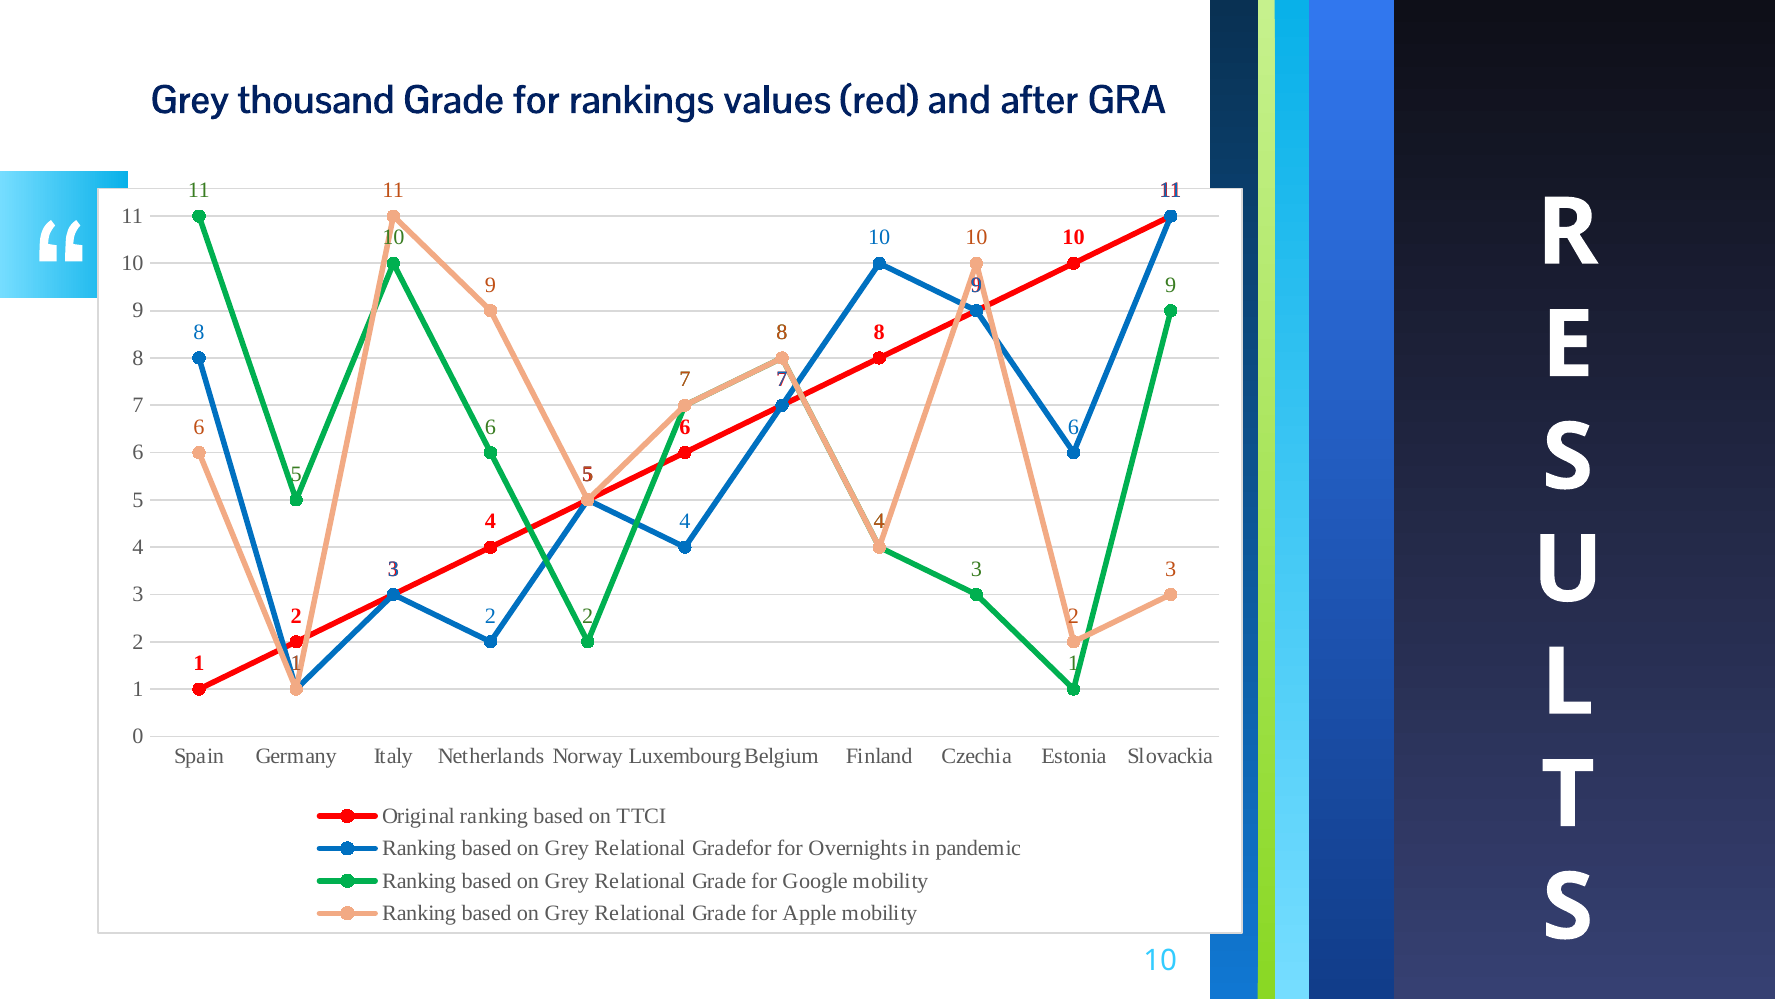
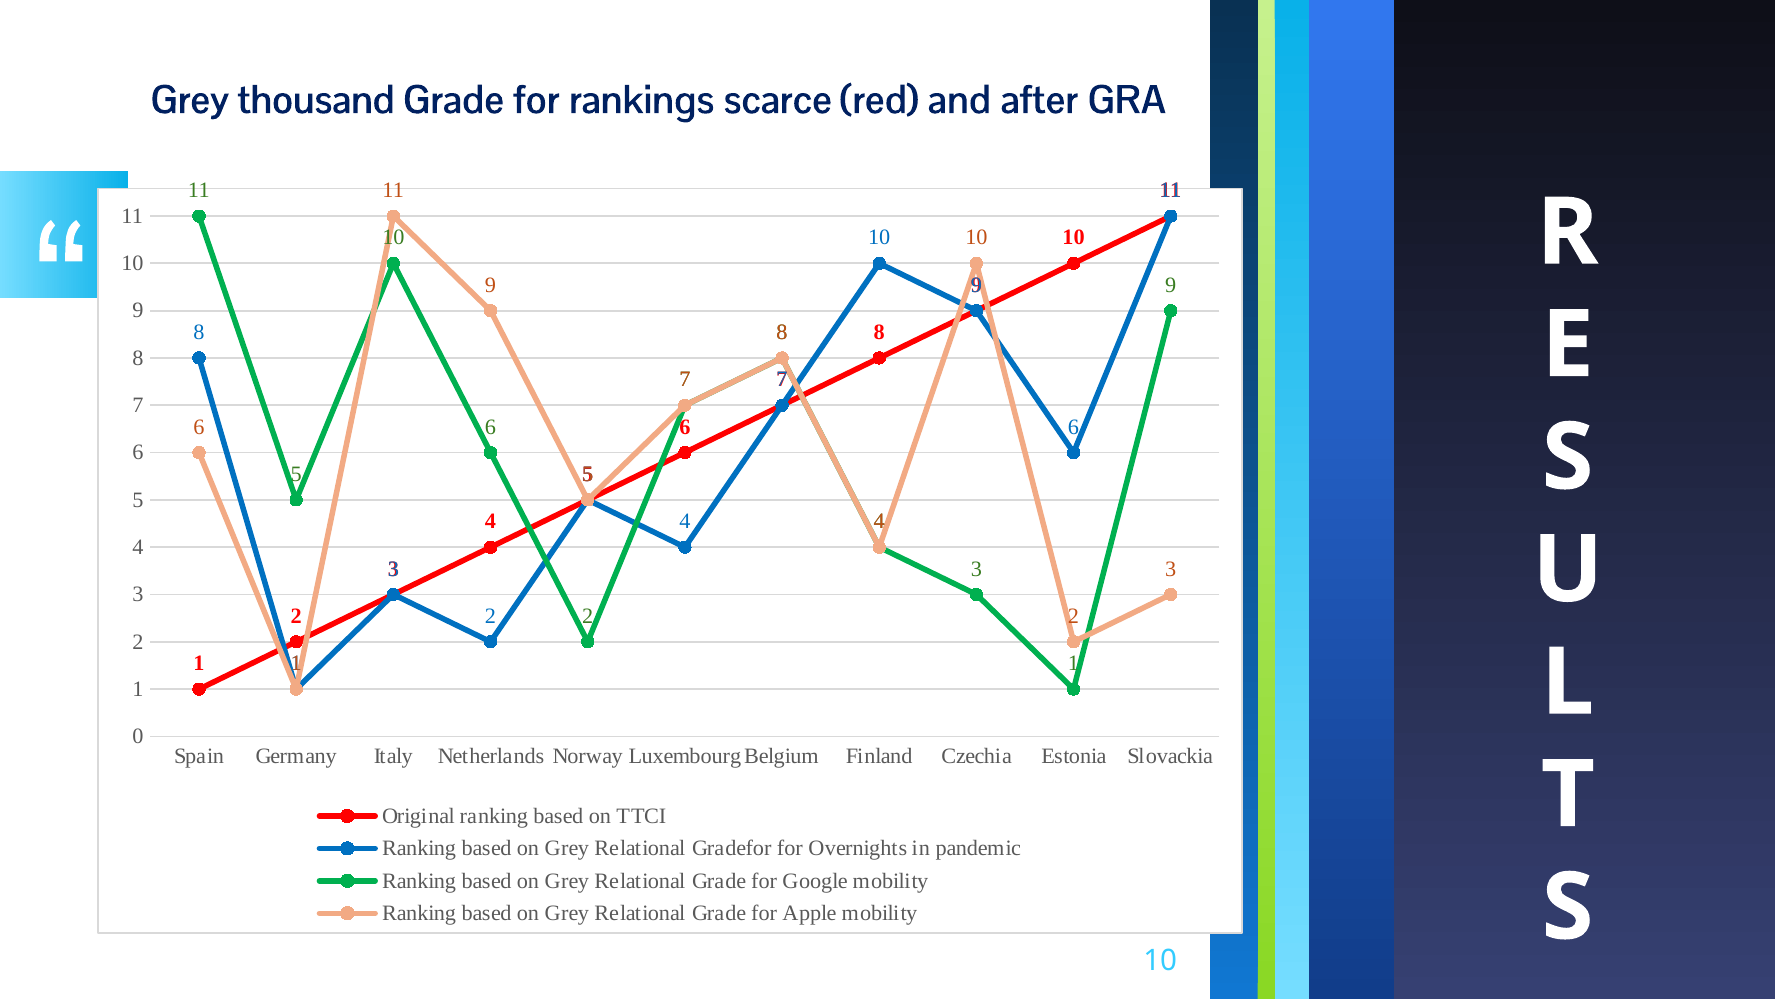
values: values -> scarce (778, 100)
